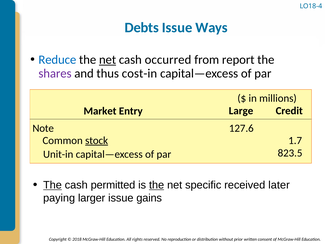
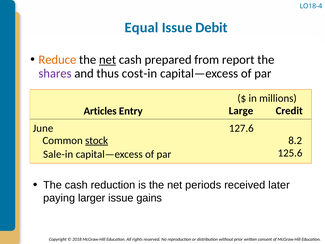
Debts: Debts -> Equal (142, 28)
Ways: Ways -> Debit (212, 28)
Reduce colour: blue -> orange (57, 60)
occurred: occurred -> prepared (168, 60)
Market: Market -> Articles (100, 111)
Note: Note -> June (43, 128)
1.7: 1.7 -> 8.2 (295, 140)
Unit-in: Unit-in -> Sale-in (58, 154)
823.5: 823.5 -> 125.6 (290, 153)
The underline: present -> none (52, 185)
permitted: permitted -> reduction (113, 185)
the underline: present -> none (157, 185)
specific: specific -> periods (203, 185)
